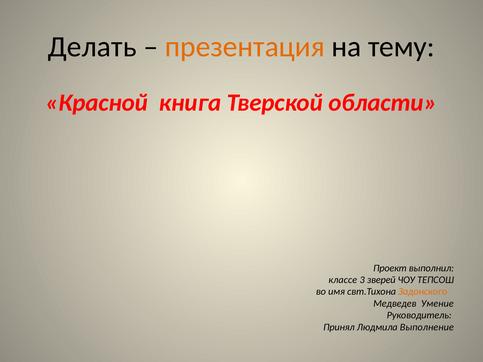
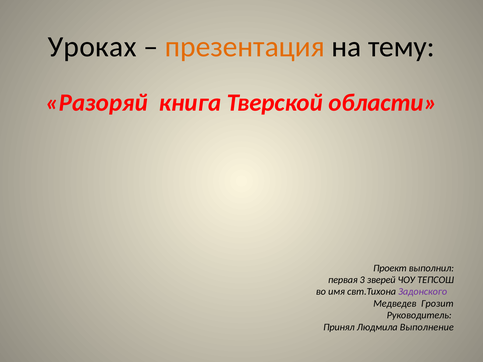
Делать: Делать -> Уроках (92, 47)
Красной: Красной -> Разоряй (97, 103)
классе: классе -> первая (343, 280)
Задонского colour: orange -> purple (423, 292)
Умение: Умение -> Грозит (437, 304)
